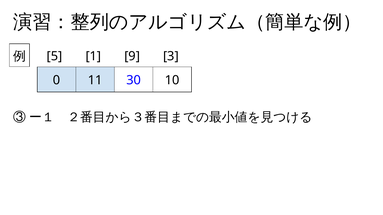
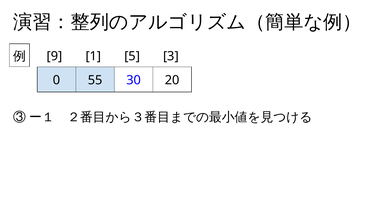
5: 5 -> 9 (55, 56)
9: 9 -> 5 (132, 56)
11: 11 -> 55 (95, 80)
10: 10 -> 20 (172, 80)
